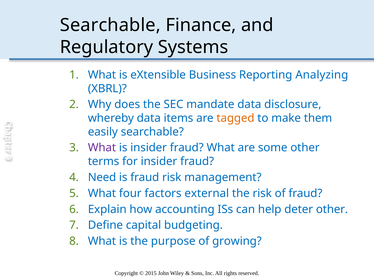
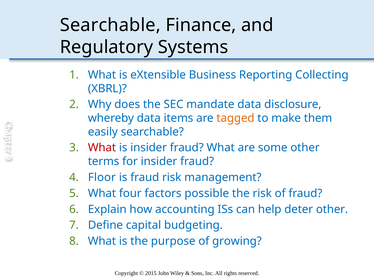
Analyzing: Analyzing -> Collecting (322, 75)
What colour: purple -> red (102, 148)
Need: Need -> Floor (102, 178)
external: external -> possible (207, 194)
